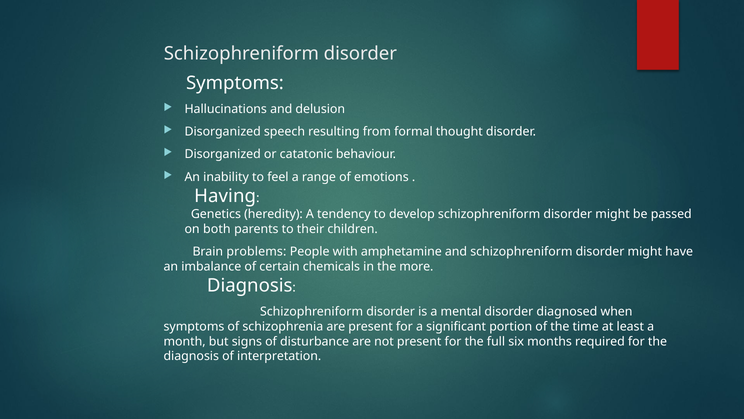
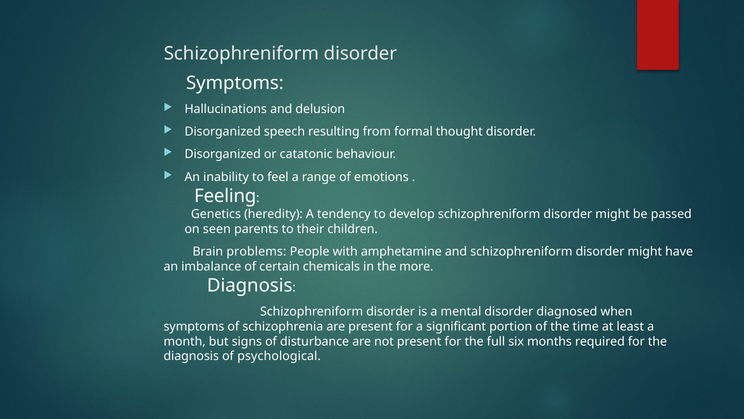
Having: Having -> Feeling (225, 196)
both: both -> seen (217, 229)
interpretation: interpretation -> psychological (279, 356)
